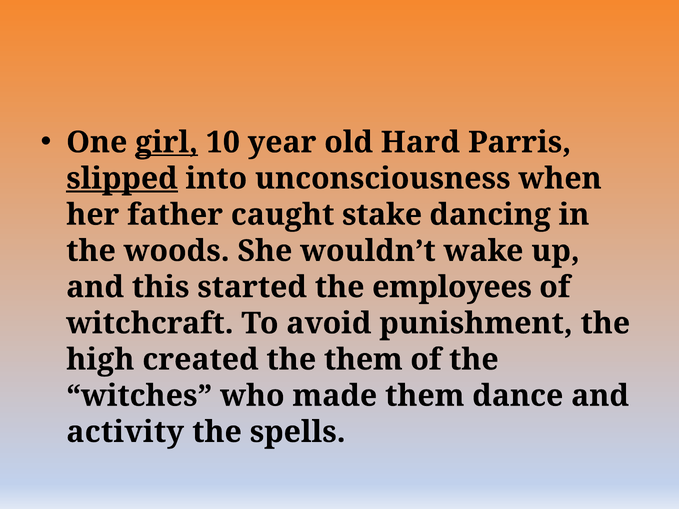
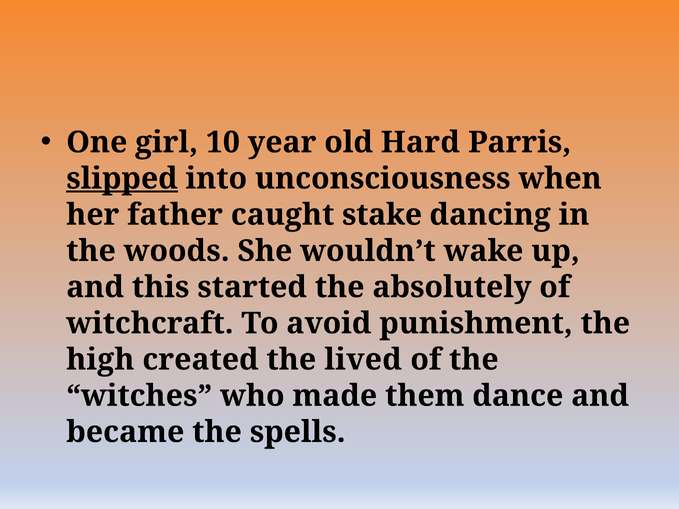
girl underline: present -> none (167, 142)
employees: employees -> absolutely (452, 287)
the them: them -> lived (363, 360)
activity: activity -> became (125, 432)
